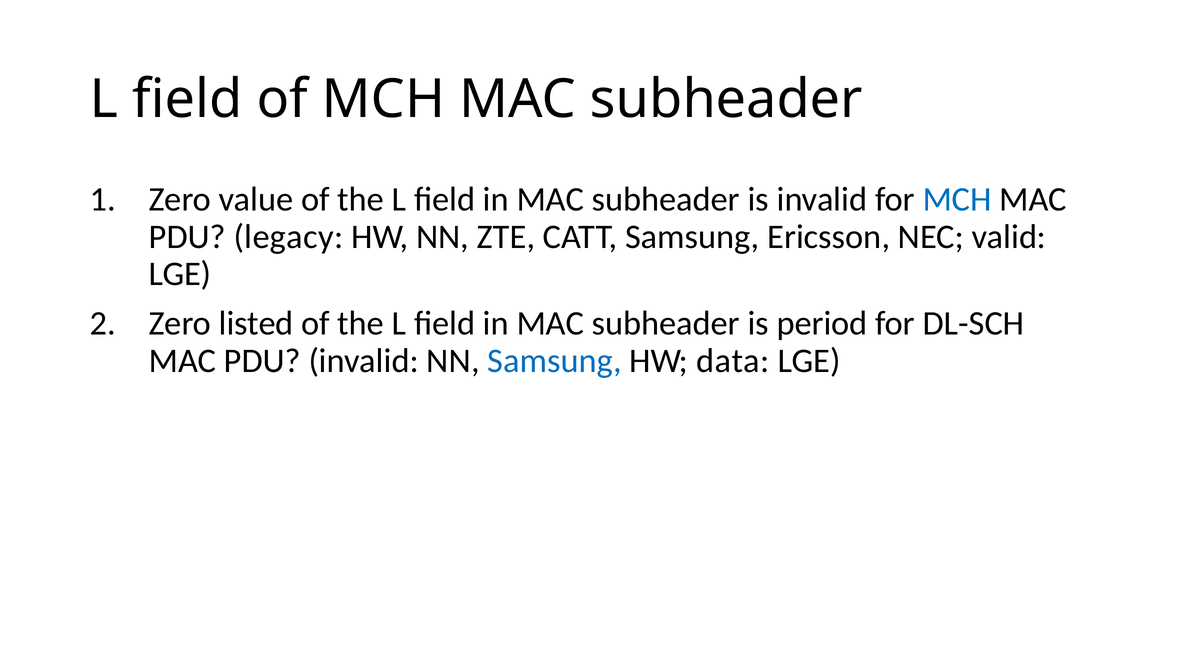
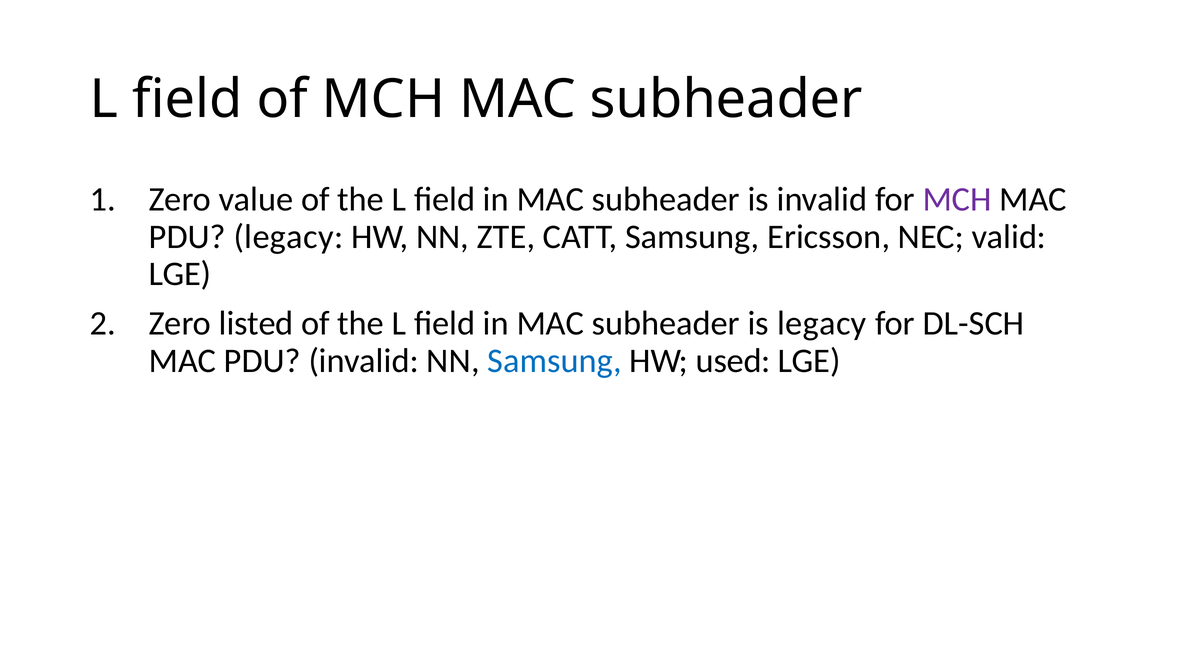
MCH colour: blue -> purple (957, 200)
is period: period -> legacy (822, 323)
data: data -> used (733, 361)
